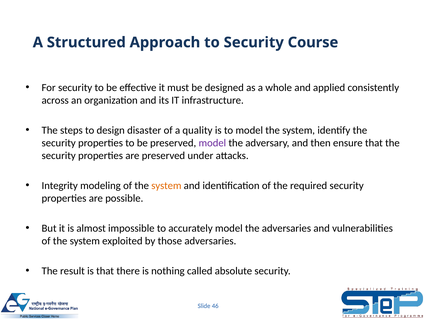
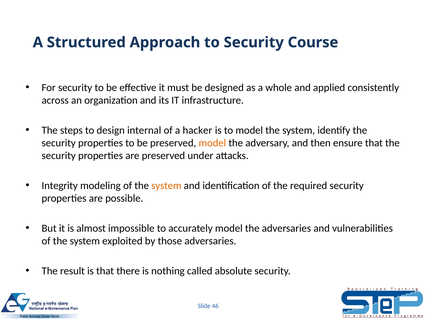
disaster: disaster -> internal (144, 130)
quality: quality -> hacker (197, 130)
model colour: purple -> orange (212, 143)
